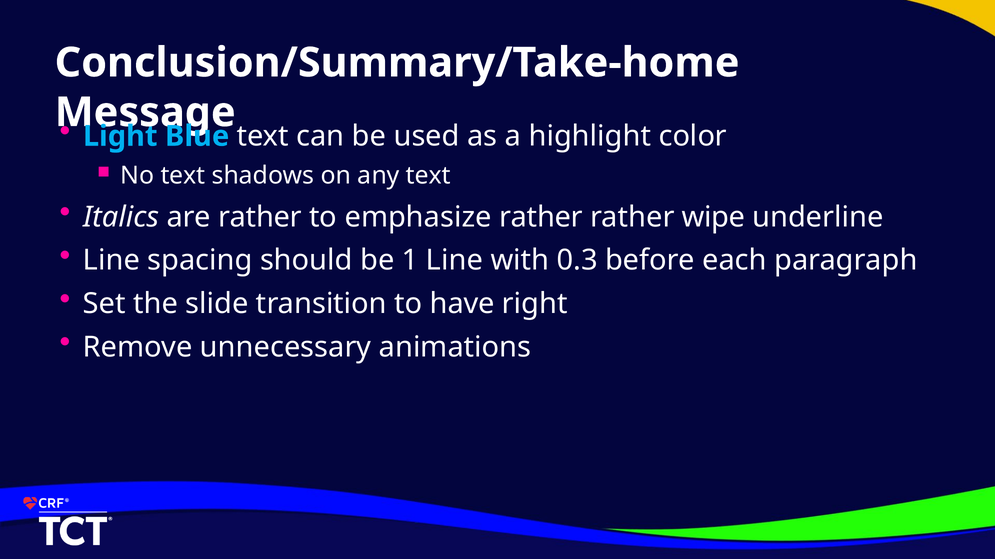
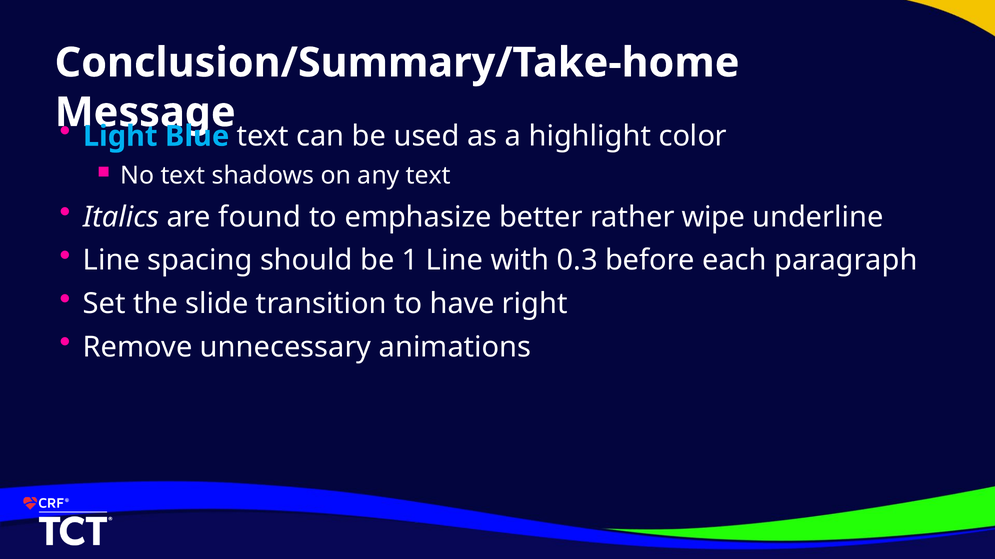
are rather: rather -> found (260, 217)
emphasize rather: rather -> better (541, 217)
